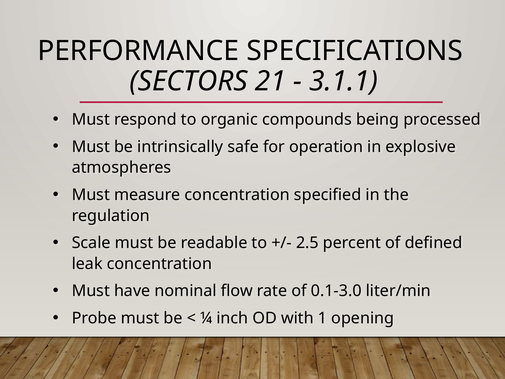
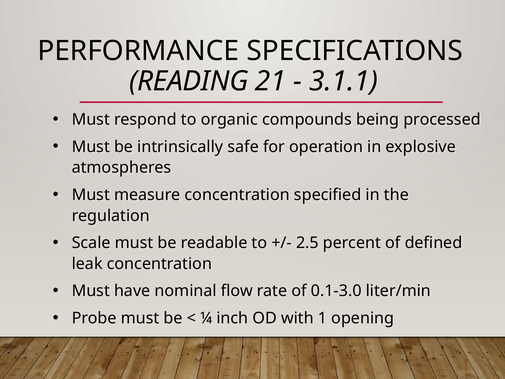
SECTORS: SECTORS -> READING (189, 81)
